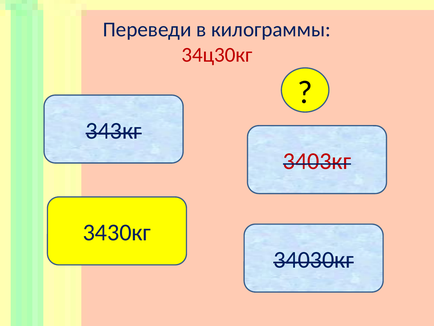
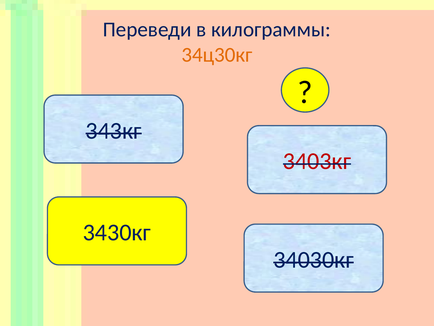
34ц30кг colour: red -> orange (217, 55)
